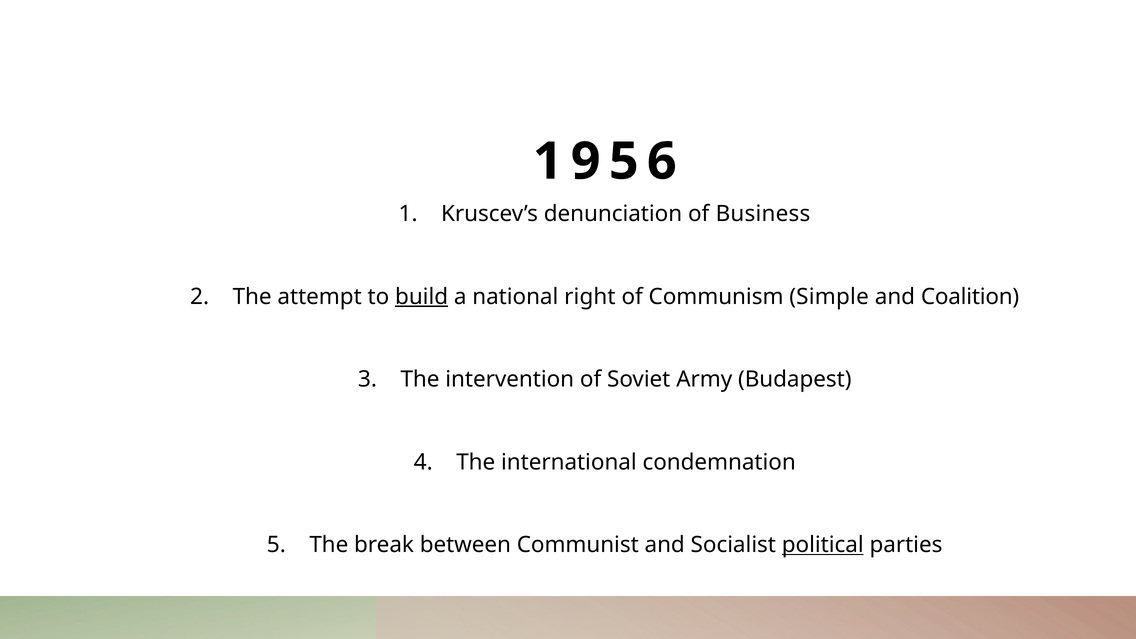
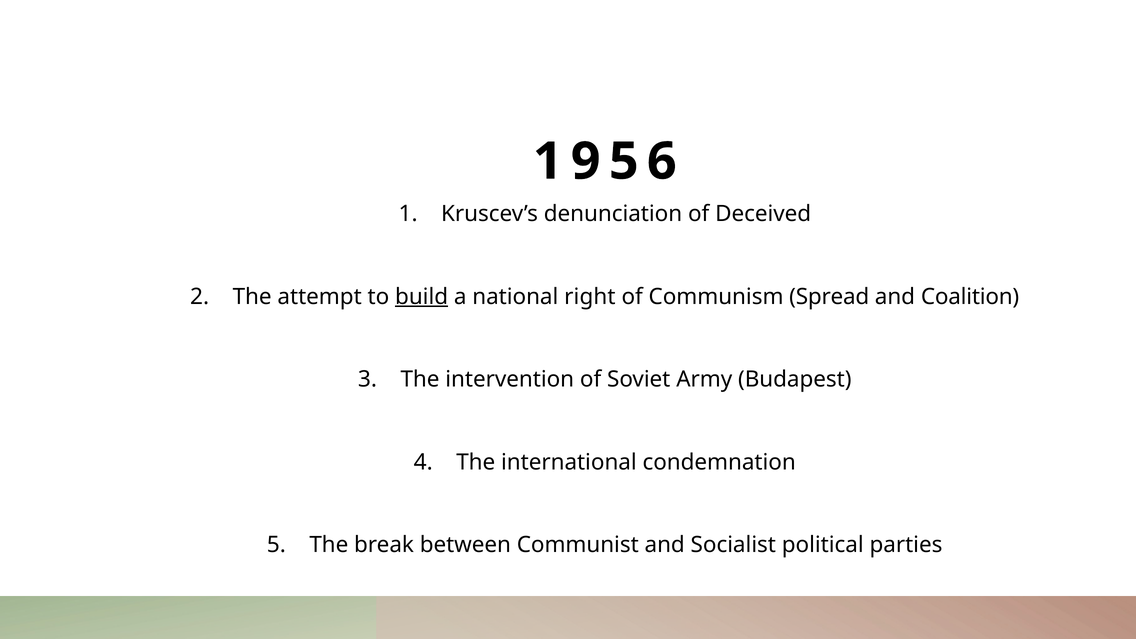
Business: Business -> Deceived (763, 214)
Simple: Simple -> Spread (829, 297)
political underline: present -> none (823, 545)
